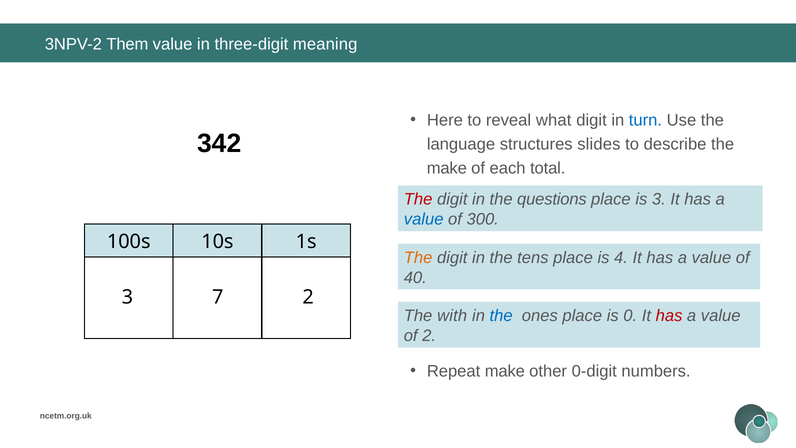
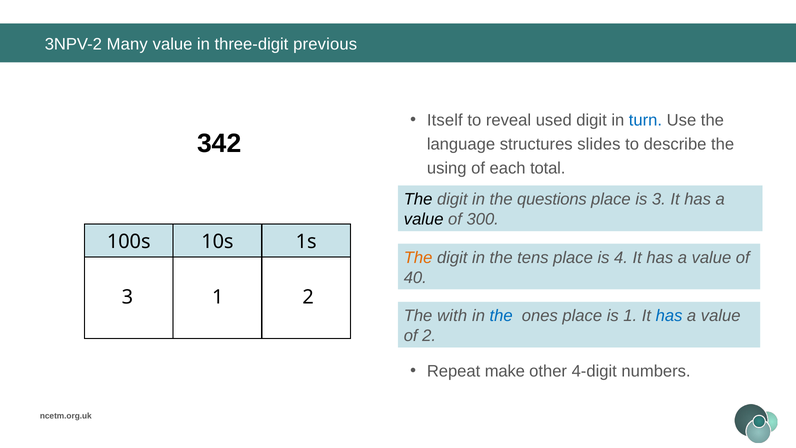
Them: Them -> Many (127, 44)
meaning: meaning -> previous (325, 44)
Here: Here -> Itself (445, 120)
what: what -> used (554, 120)
make: make -> using (447, 168)
The colour: red -> black (418, 199)
value colour: blue -> black (424, 219)
3 7: 7 -> 1 (218, 297)
is 0: 0 -> 1 (630, 316)
has colour: red -> blue (669, 316)
0-digit: 0-digit -> 4-digit (594, 371)
